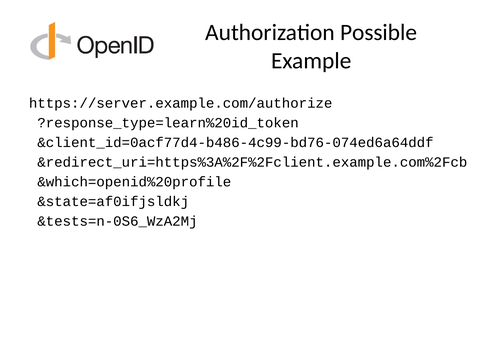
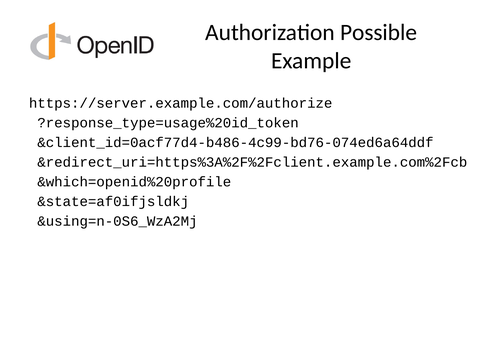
?response_type=learn%20id_token: ?response_type=learn%20id_token -> ?response_type=usage%20id_token (168, 123)
&tests=n-0S6_WzA2Mj: &tests=n-0S6_WzA2Mj -> &using=n-0S6_WzA2Mj (117, 221)
